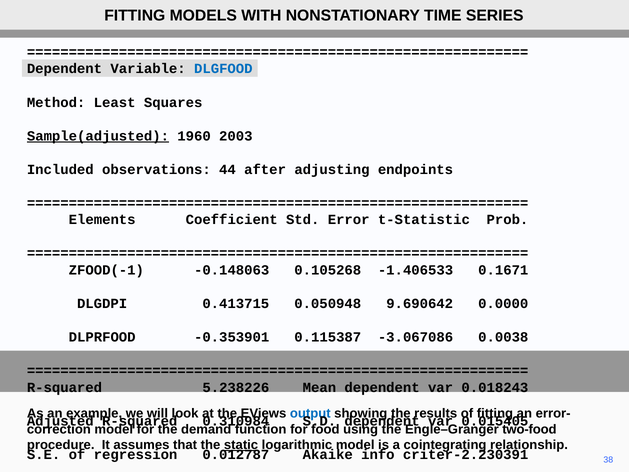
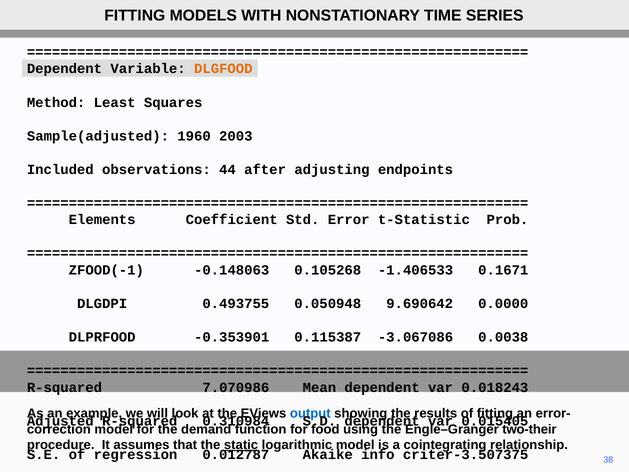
DLGFOOD colour: blue -> orange (223, 69)
Sample(adjusted underline: present -> none (98, 136)
0.413715: 0.413715 -> 0.493755 (236, 304)
5.238226: 5.238226 -> 7.070986 (236, 387)
two-food: two-food -> two-their (529, 429)
criter-2.230391: criter-2.230391 -> criter-3.507375 (466, 454)
